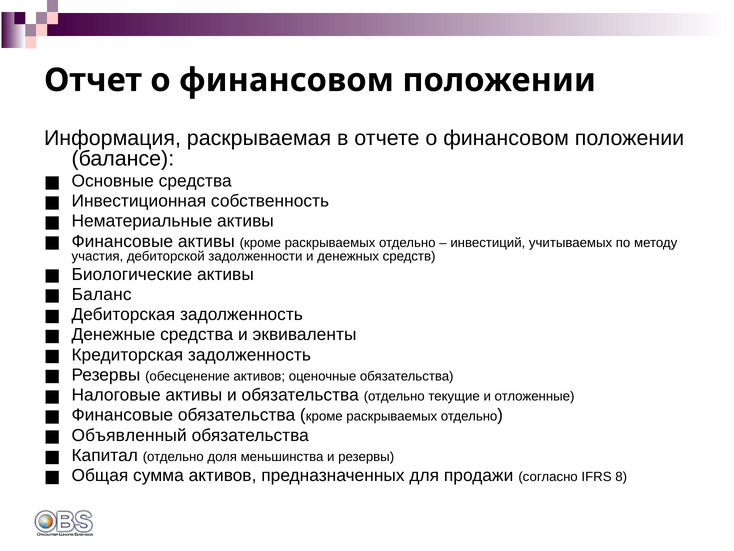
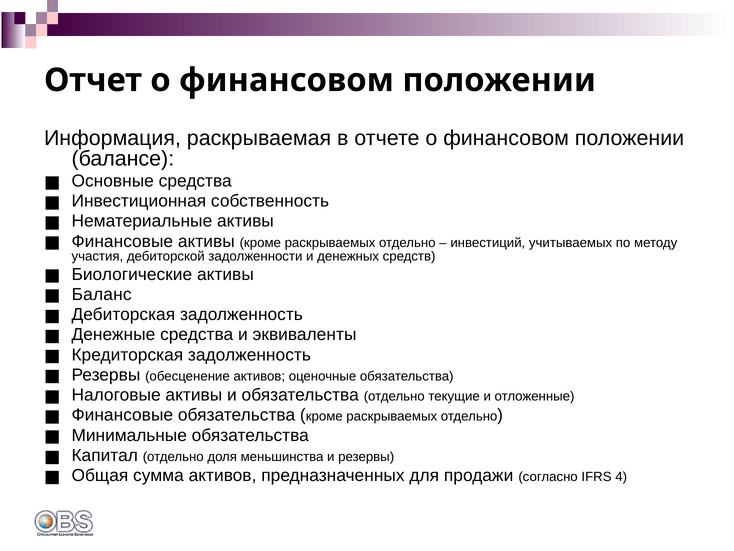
Объявленный: Объявленный -> Минимальные (129, 435)
8: 8 -> 4 (621, 477)
